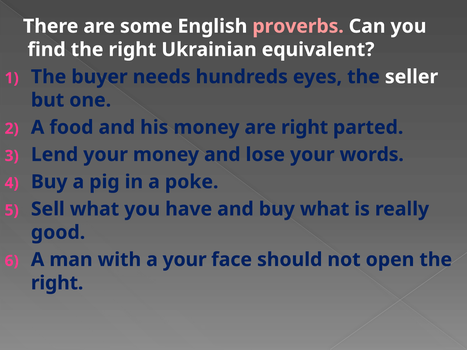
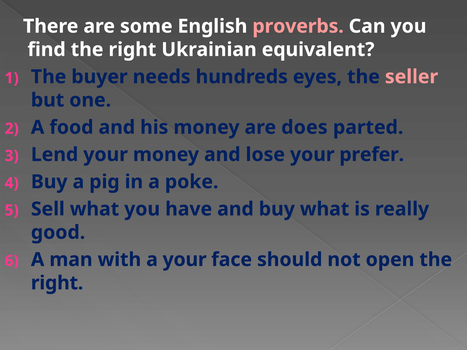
seller colour: white -> pink (412, 77)
are right: right -> does (304, 127)
words: words -> prefer (372, 155)
